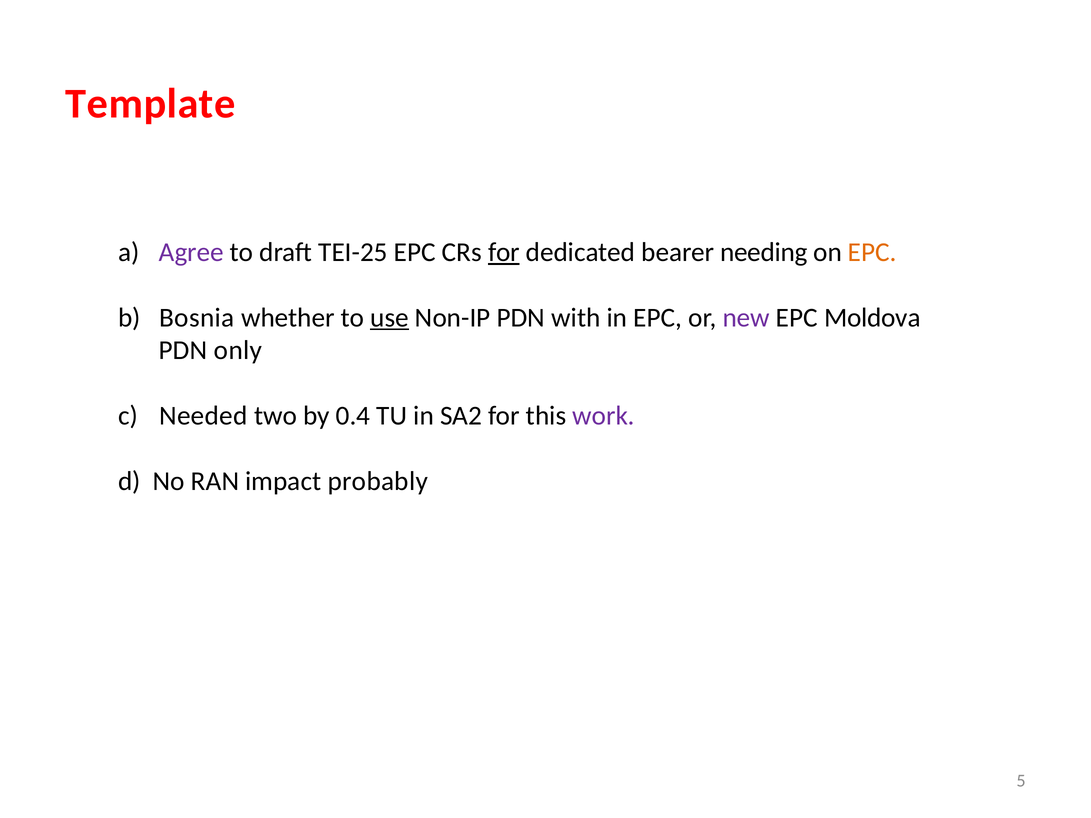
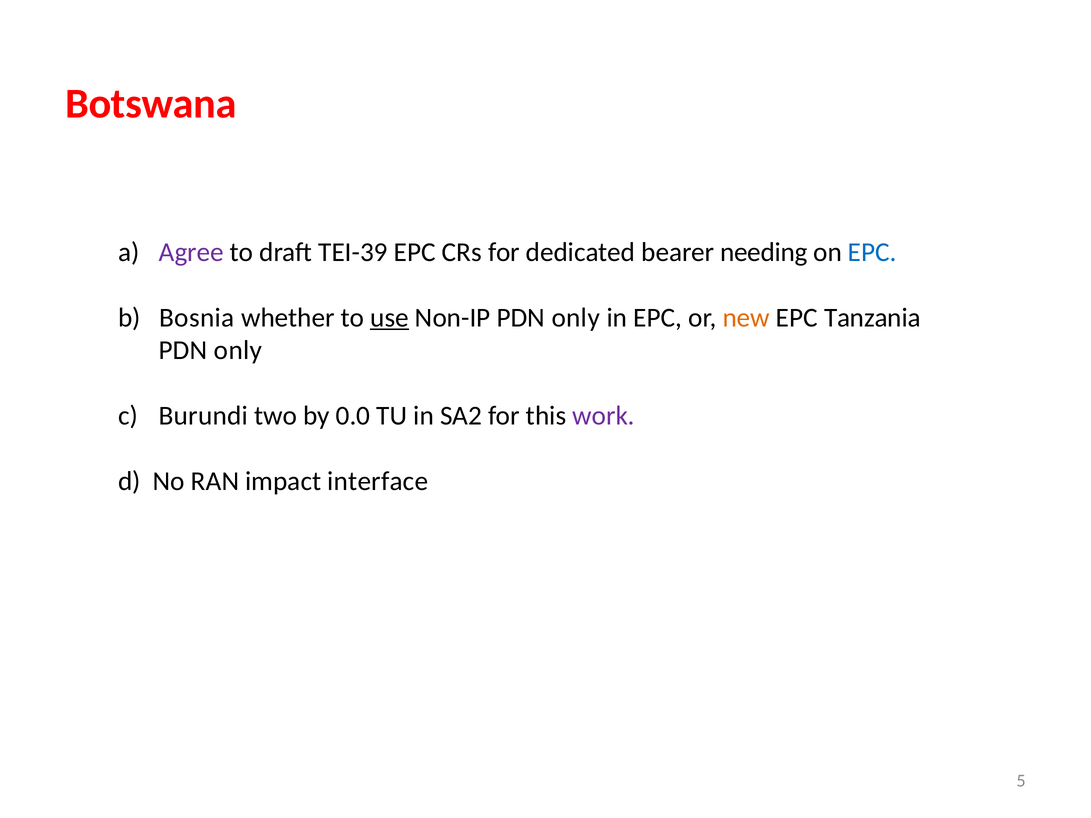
Template: Template -> Botswana (151, 104)
TEI-25: TEI-25 -> TEI-39 (353, 252)
for underline: present -> none (504, 252)
EPC colour: orange -> blue (872, 252)
Non-IP PDN with: with -> only (576, 318)
new colour: purple -> orange (746, 318)
Moldova: Moldova -> Tanzania (872, 318)
Needed: Needed -> Burundi (203, 416)
0.4: 0.4 -> 0.0 (353, 416)
probably: probably -> interface (378, 481)
